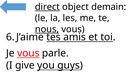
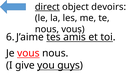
demain: demain -> devoirs (109, 7)
nous underline: present -> none (47, 29)
parle: parle -> nous (55, 53)
